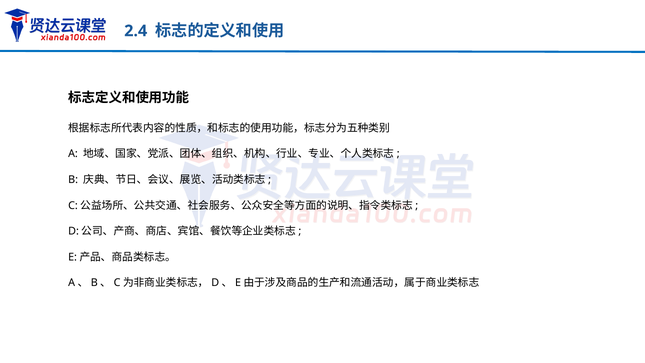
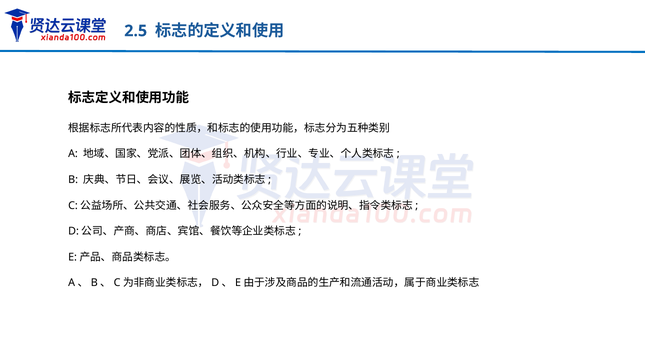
2.4: 2.4 -> 2.5 (136, 31)
